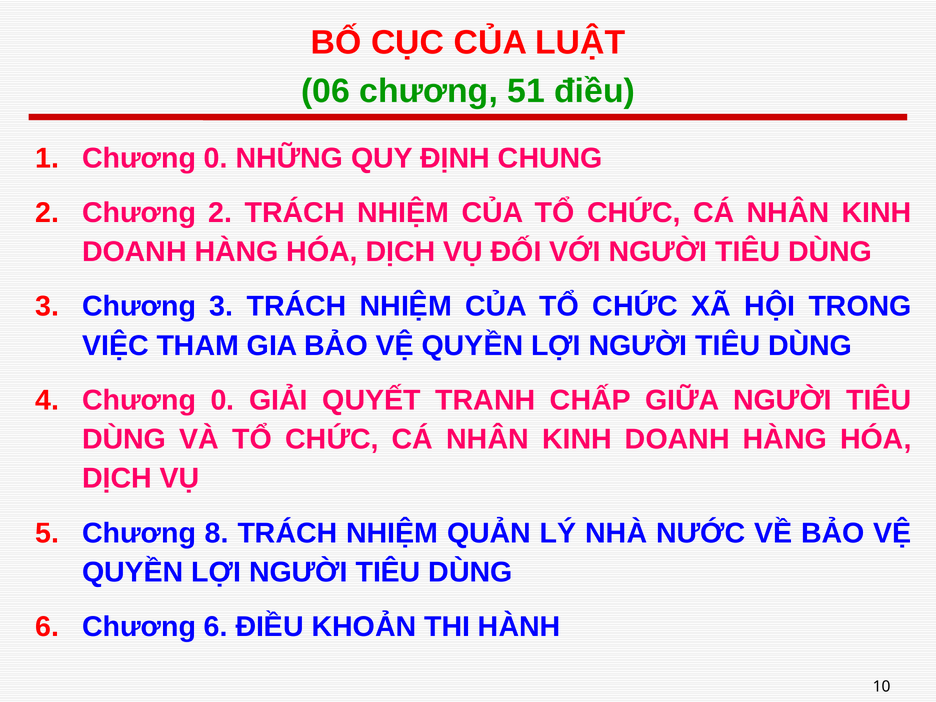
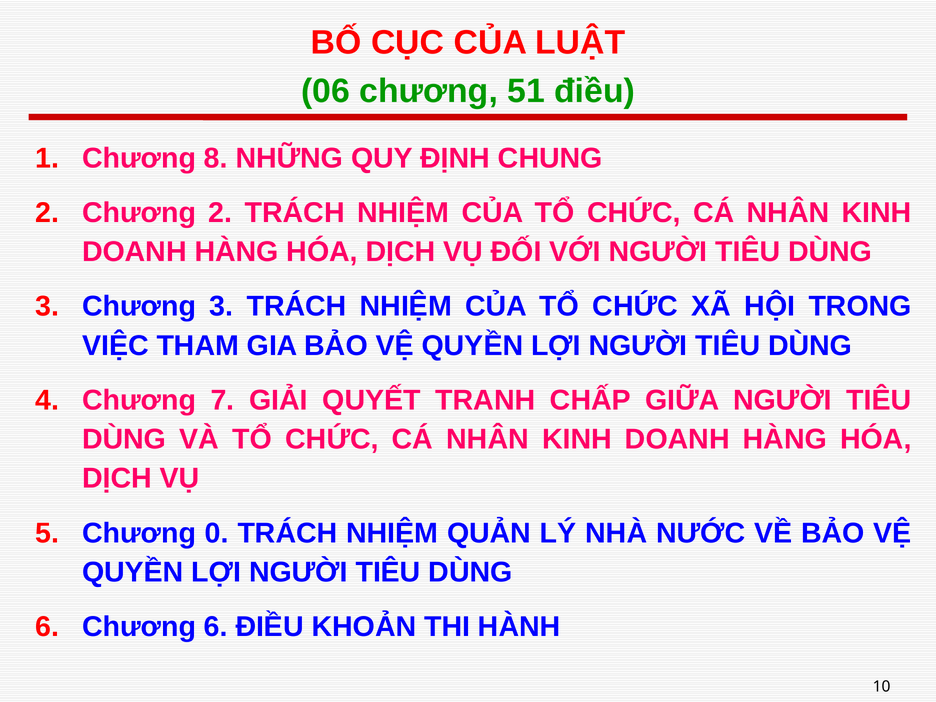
1 Chương 0: 0 -> 8 (216, 158)
4 Chương 0: 0 -> 7 (222, 400)
8: 8 -> 0 (217, 533)
